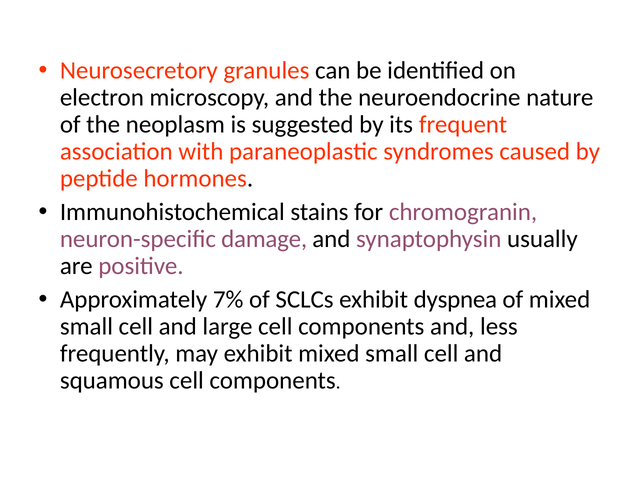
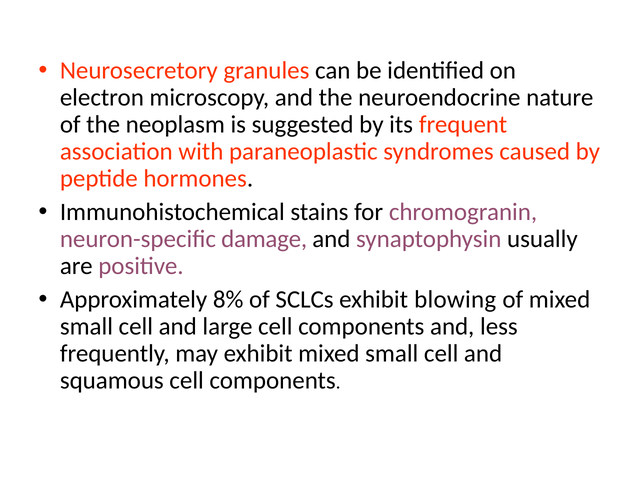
7%: 7% -> 8% (228, 300)
dyspnea: dyspnea -> blowing (455, 300)
